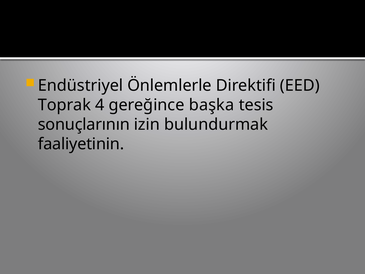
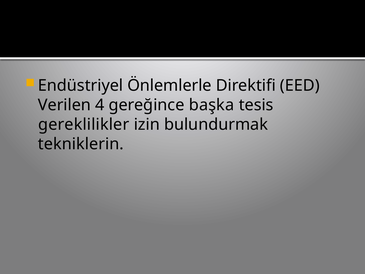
Toprak: Toprak -> Verilen (64, 105)
sonuçlarının: sonuçlarının -> gereklilikler (84, 124)
faaliyetinin: faaliyetinin -> tekniklerin (81, 144)
